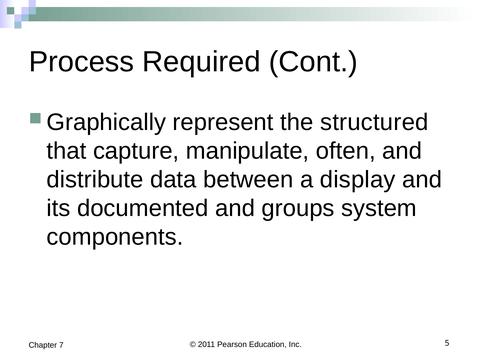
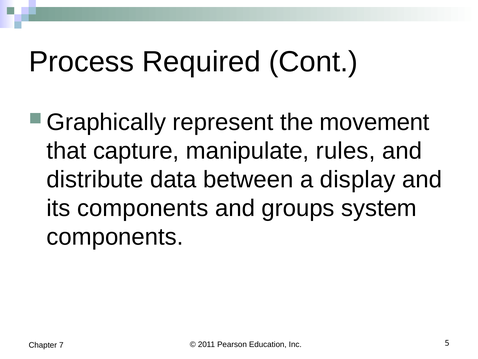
structured: structured -> movement (375, 122)
often: often -> rules (346, 151)
its documented: documented -> components (143, 208)
